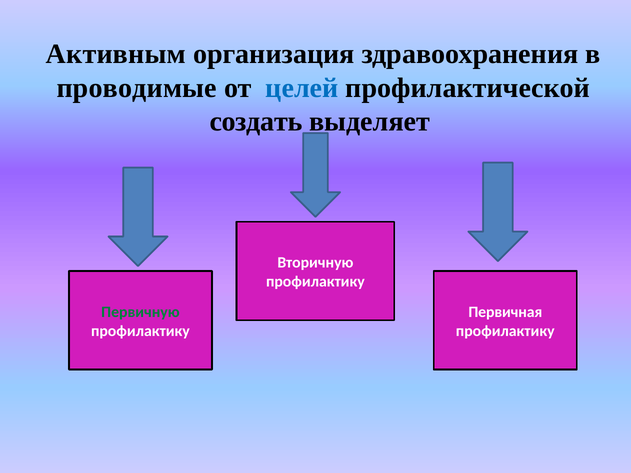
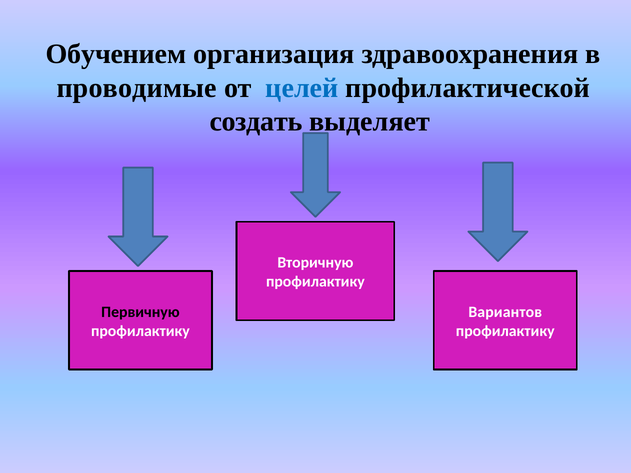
Активным: Активным -> Обучением (116, 54)
Первичную colour: green -> black (140, 312)
Первичная: Первичная -> Вариантов (505, 312)
